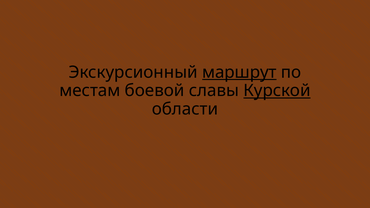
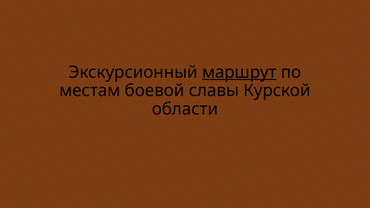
Курской underline: present -> none (277, 91)
